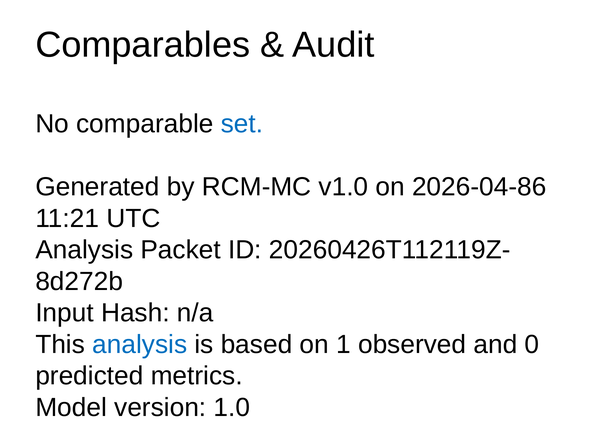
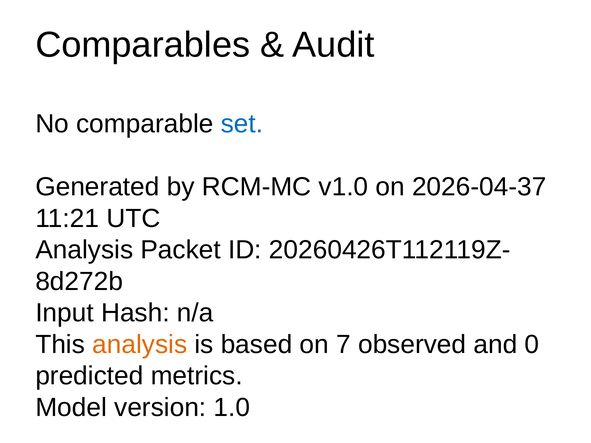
2026-04-86: 2026-04-86 -> 2026-04-37 (479, 187)
analysis colour: blue -> orange (140, 345)
1: 1 -> 7 (343, 345)
